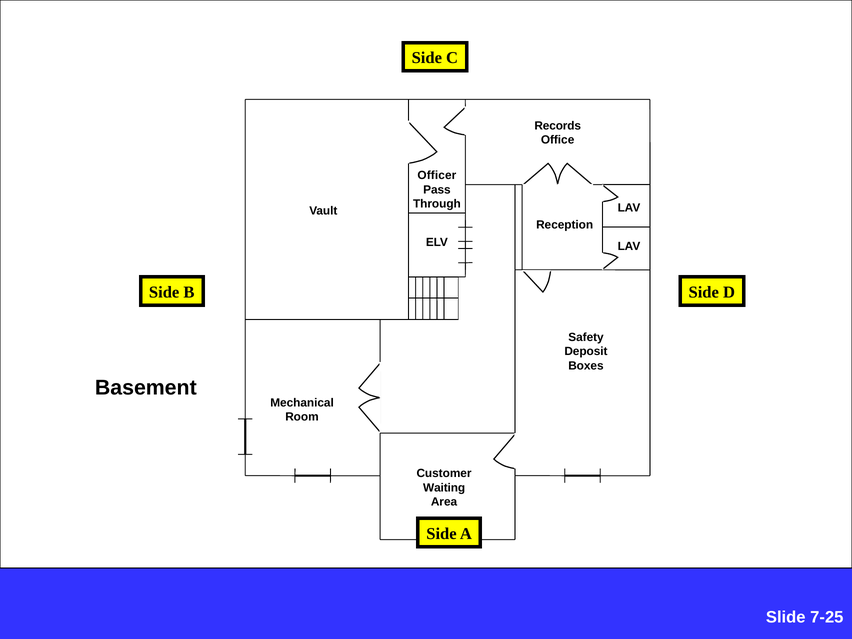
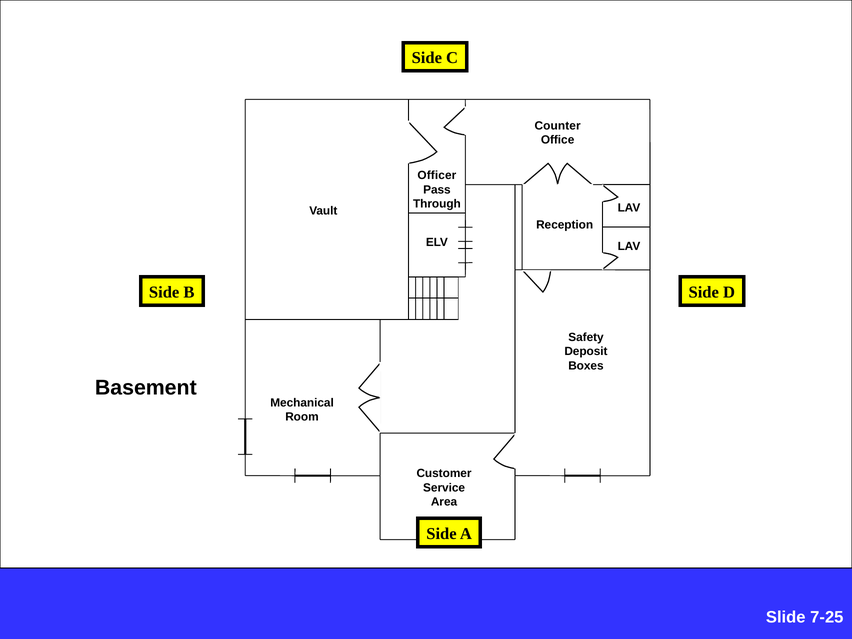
Records: Records -> Counter (558, 126)
Waiting: Waiting -> Service (444, 488)
